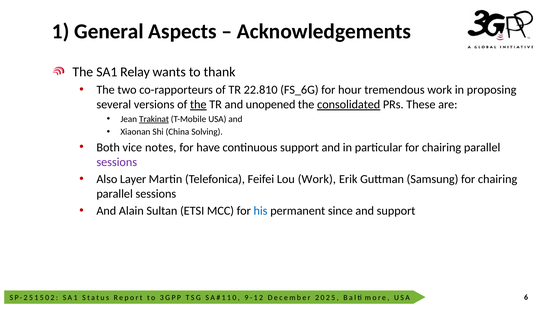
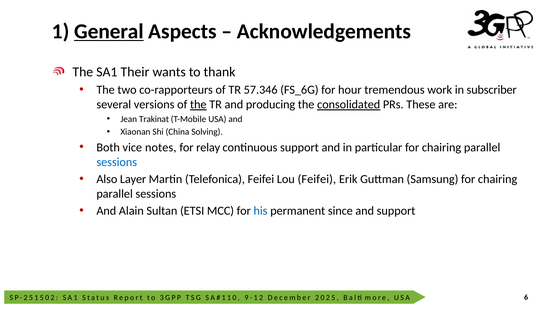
General underline: none -> present (109, 31)
Relay: Relay -> Their (135, 72)
22.810: 22.810 -> 57.346 (261, 90)
proposing: proposing -> subscriber (492, 90)
unopened: unopened -> producing (271, 105)
Trakinat underline: present -> none (154, 119)
have: have -> relay (208, 147)
sessions colour: purple -> blue (117, 162)
Lou Work: Work -> Feifei (317, 179)
